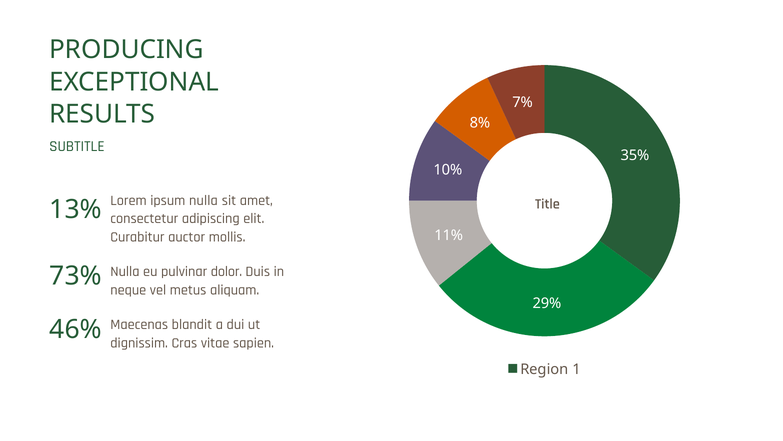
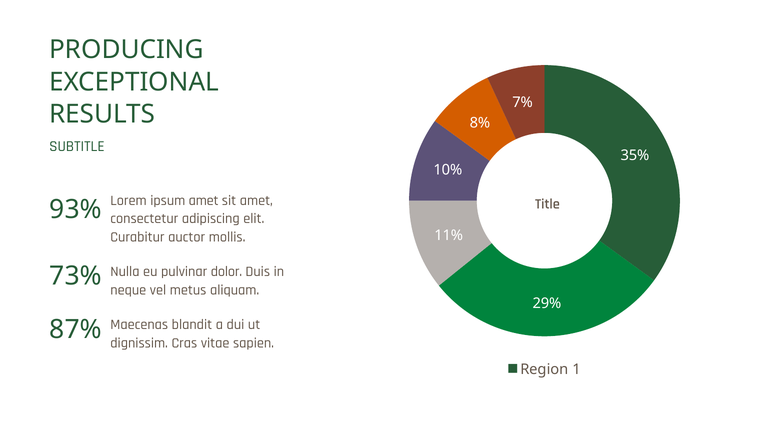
ipsum nulla: nulla -> amet (204, 200)
13%: 13% -> 93% (76, 209)
46%: 46% -> 87% (76, 329)
